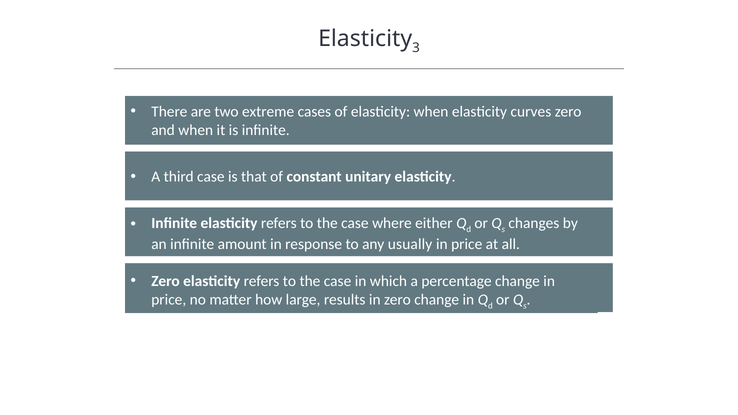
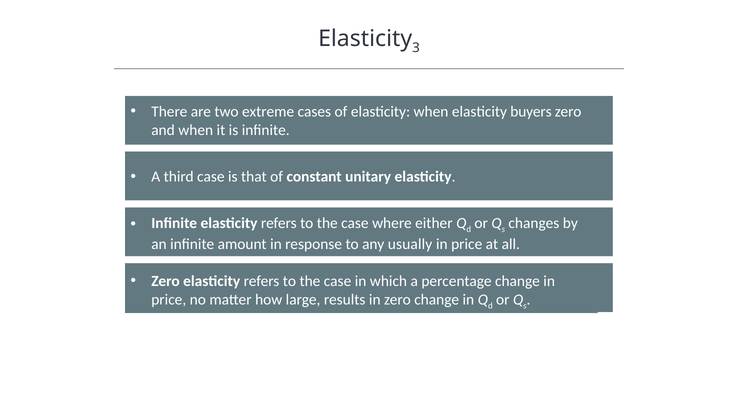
curves: curves -> buyers (531, 112)
